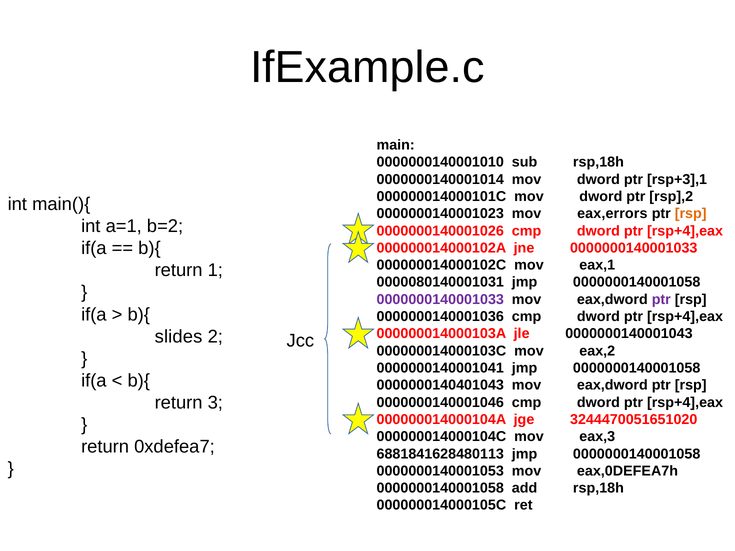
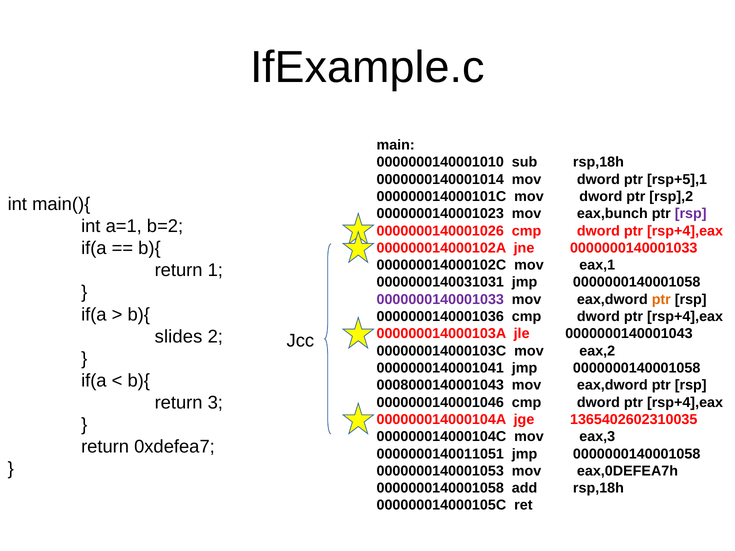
rsp+3],1: rsp+3],1 -> rsp+5],1 (677, 179)
eax,errors: eax,errors -> eax,bunch (612, 214)
rsp colour: orange -> purple (691, 214)
0000080140001031: 0000080140001031 -> 0000000140031031 (440, 282)
ptr colour: purple -> orange (661, 300)
0000000140401043: 0000000140401043 -> 0008000140001043 (440, 385)
3244470051651020: 3244470051651020 -> 1365402602310035 (634, 420)
6881841628480113: 6881841628480113 -> 0000000140011051 (440, 454)
